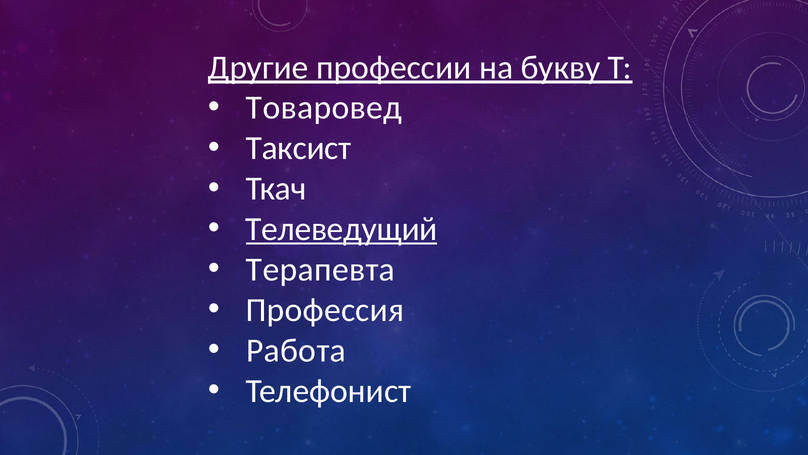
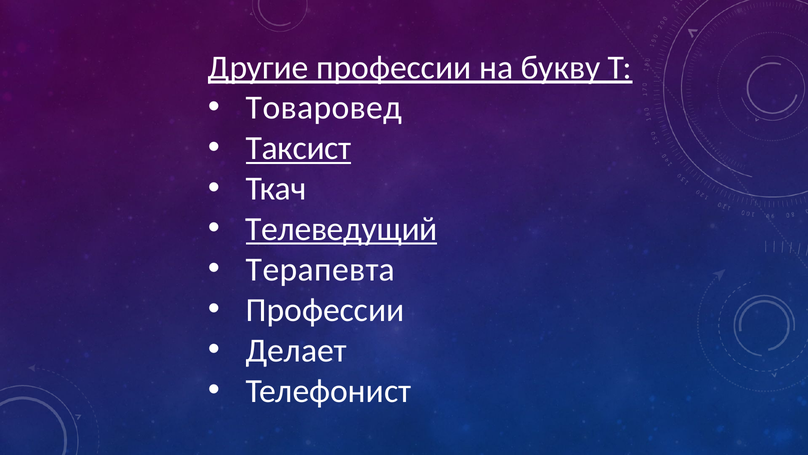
Таксист underline: none -> present (298, 148)
Профессия: Профессия -> Профессии (325, 310)
Работа: Работа -> Делает (296, 350)
